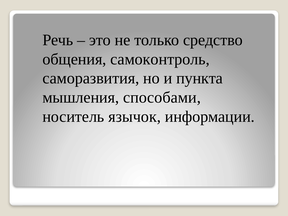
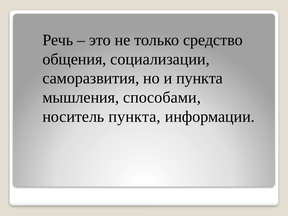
самоконтроль: самоконтроль -> социализации (160, 59)
носитель язычок: язычок -> пункта (135, 117)
